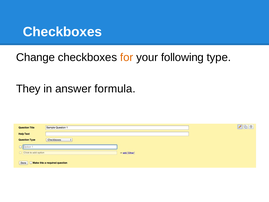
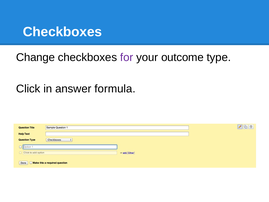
for colour: orange -> purple (127, 57)
following: following -> outcome (182, 57)
They: They -> Click (28, 89)
